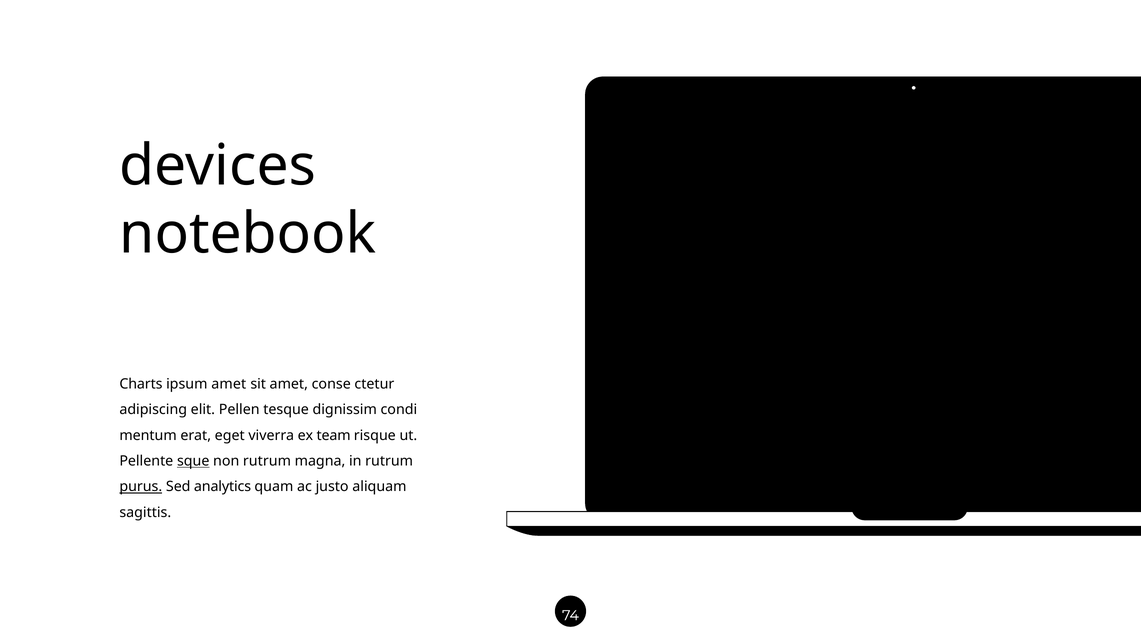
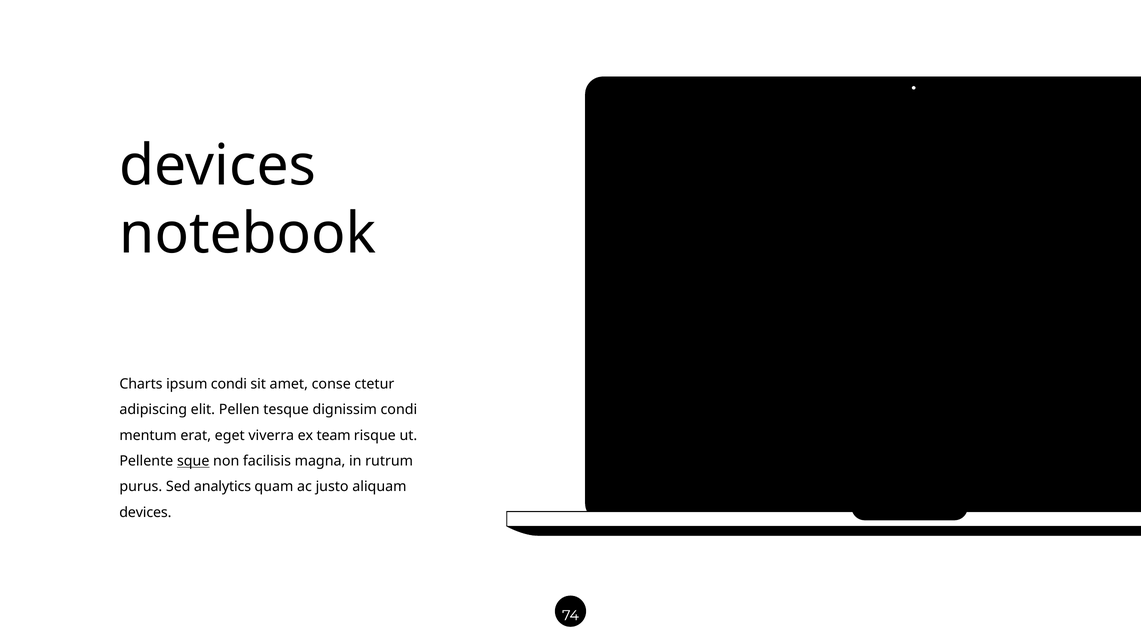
ipsum amet: amet -> condi (229, 384)
non rutrum: rutrum -> facilisis (267, 461)
purus underline: present -> none (141, 487)
sagittis: sagittis -> devices (145, 512)
